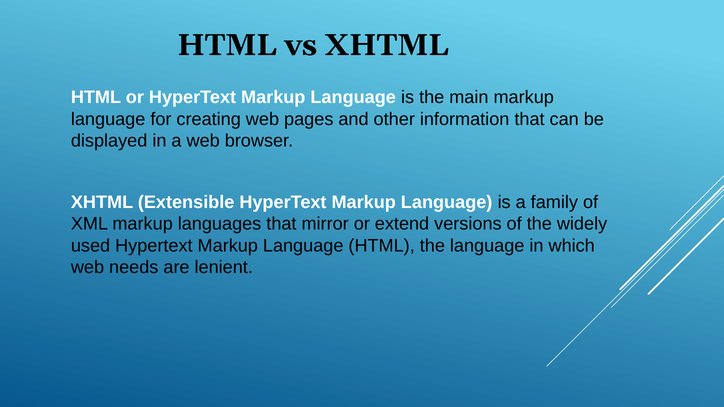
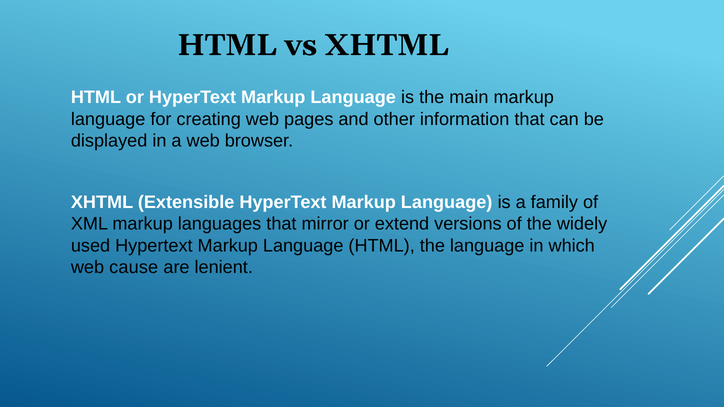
needs: needs -> cause (134, 268)
